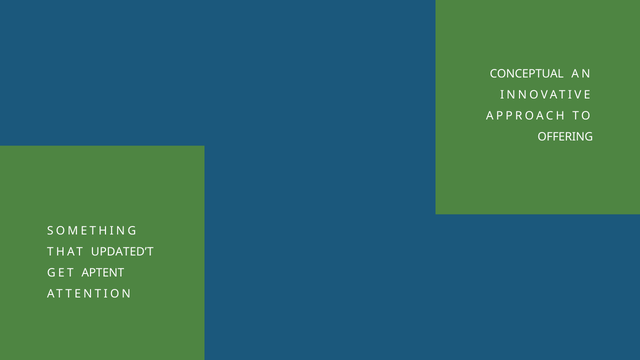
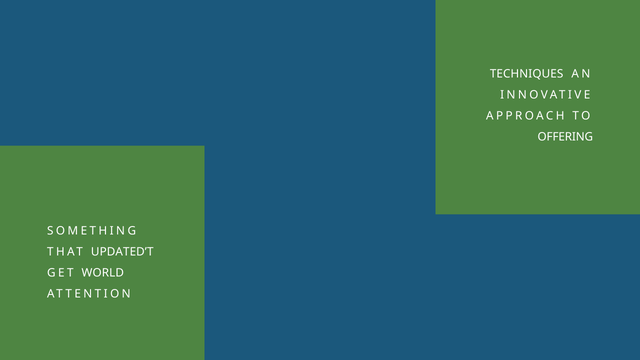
CONCEPTUAL: CONCEPTUAL -> TECHNIQUES (527, 74)
APTENT: APTENT -> WORLD (103, 273)
